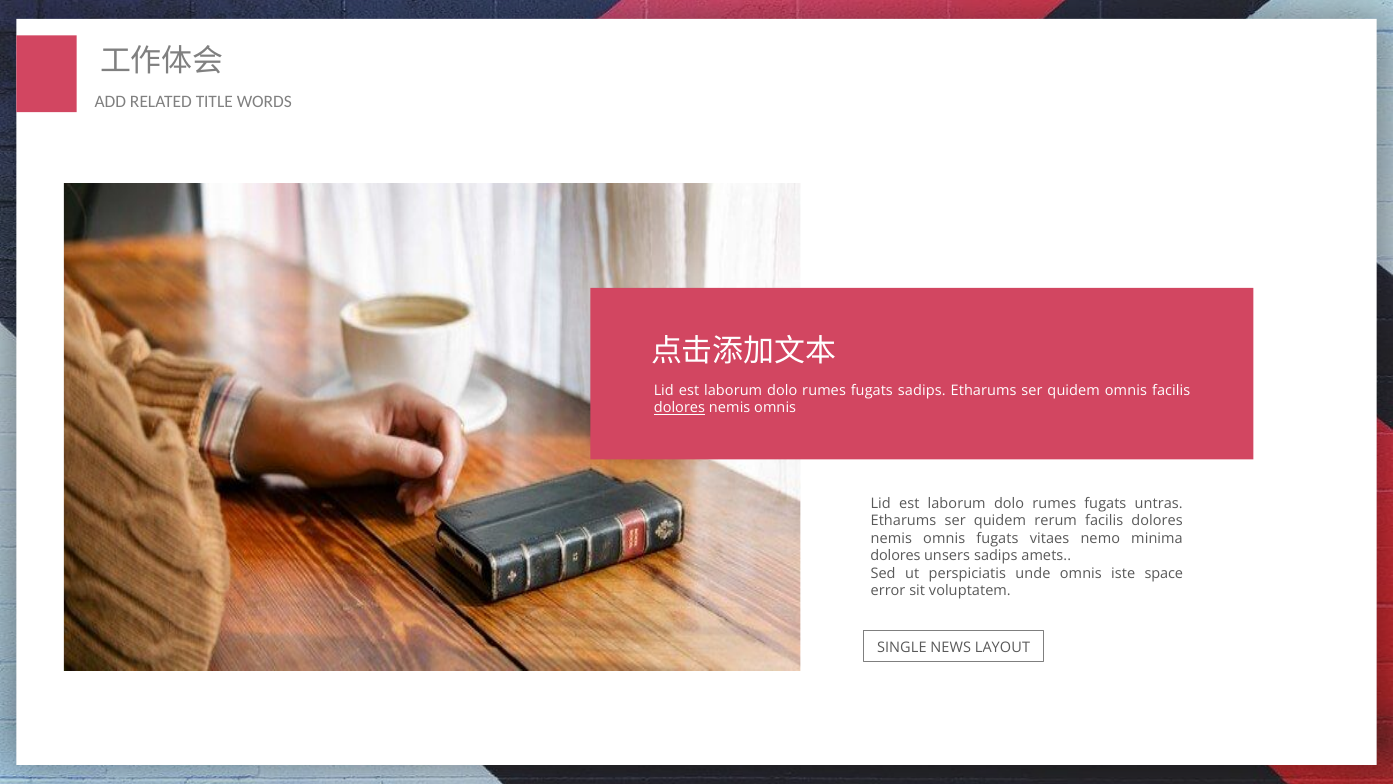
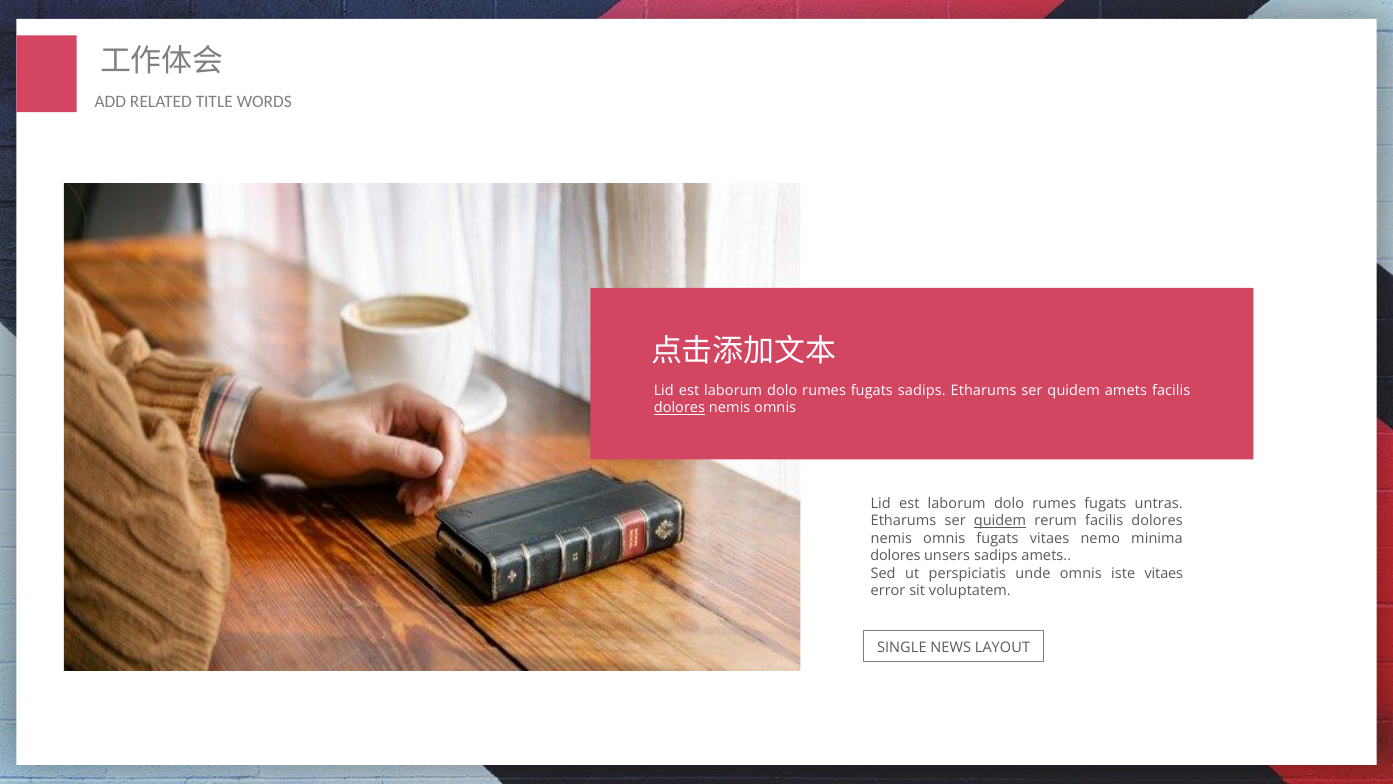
quidem omnis: omnis -> amets (1126, 390)
quidem underline: none -> present (1000, 521)
iste space: space -> vitaes (1164, 573)
